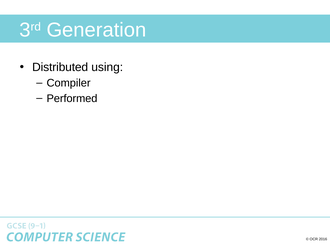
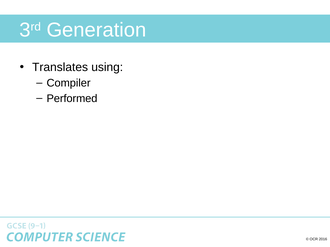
Distributed: Distributed -> Translates (60, 67)
